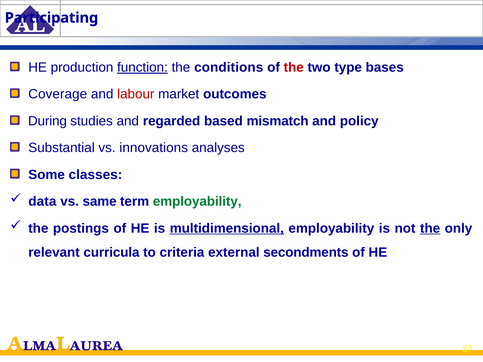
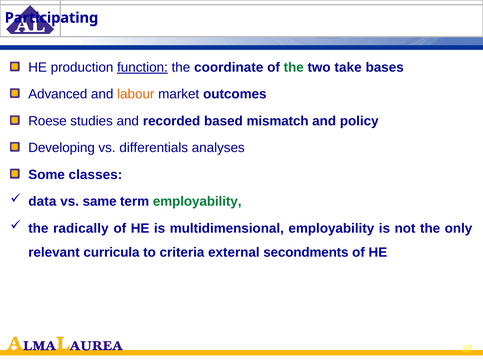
conditions: conditions -> coordinate (229, 67)
the colour: red -> green (294, 67)
type: type -> take (348, 67)
Coverage: Coverage -> Advanced (58, 94)
labour colour: red -> orange (136, 94)
During: During -> Roese (47, 121)
regarded: regarded -> recorded (172, 121)
Substantial: Substantial -> Developing (62, 148)
innovations: innovations -> differentials (154, 148)
postings: postings -> radically (81, 228)
multidimensional underline: present -> none (227, 228)
the underline: present -> none (430, 228)
